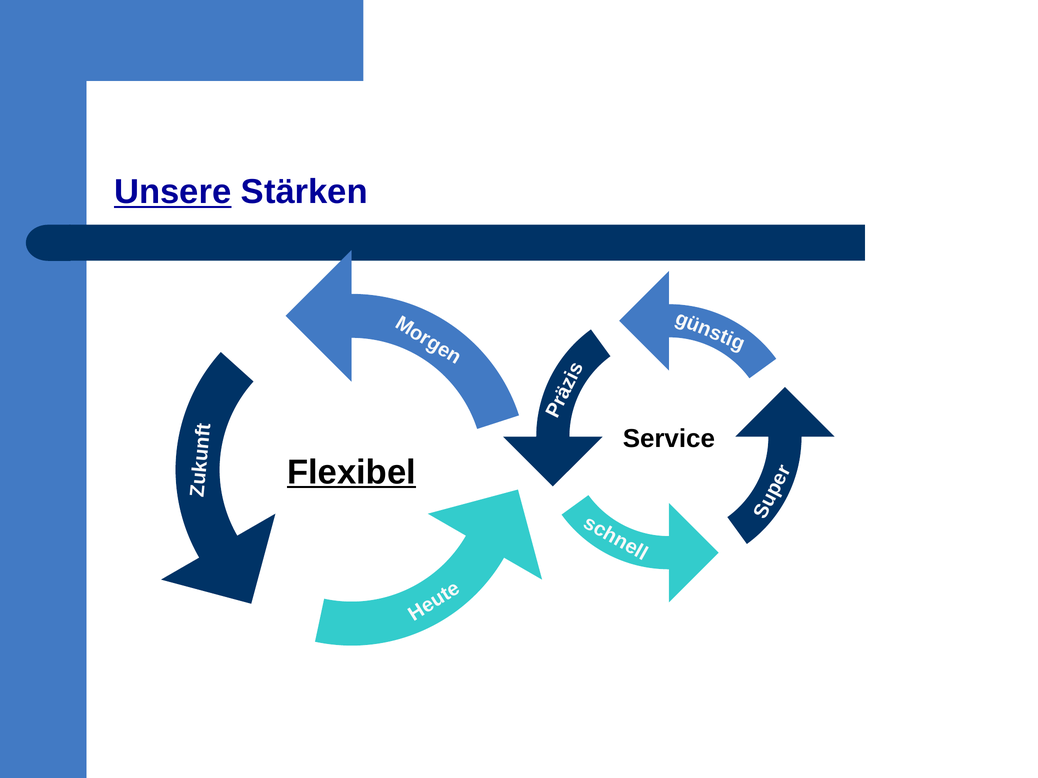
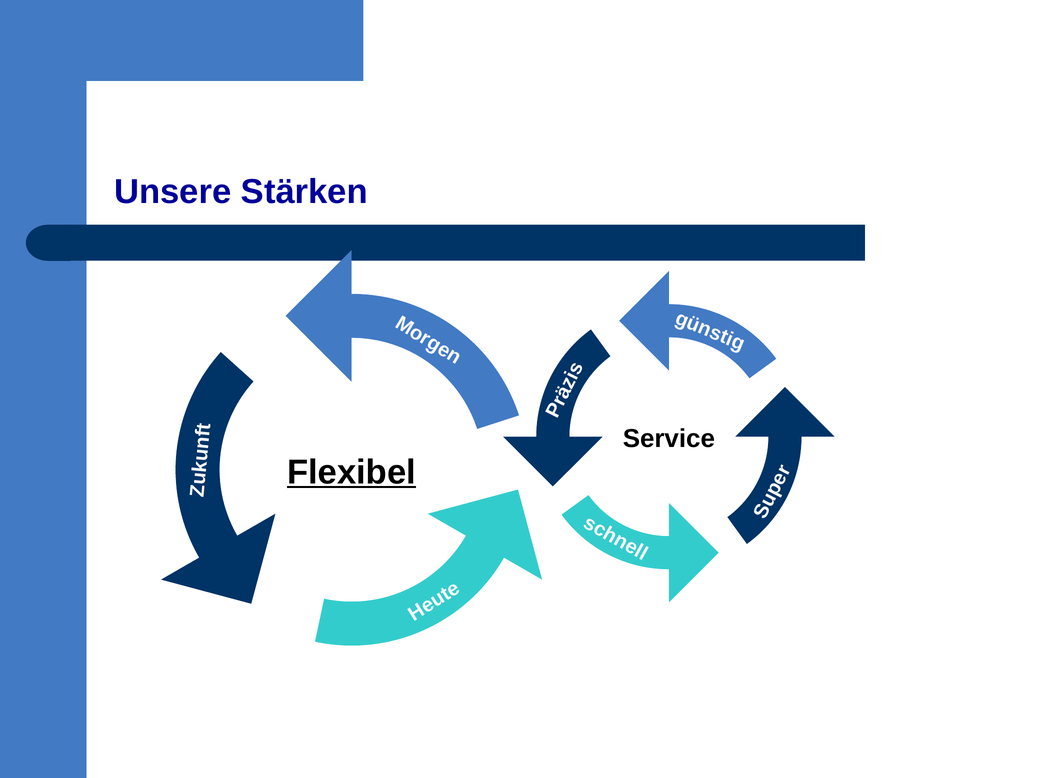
Unsere underline: present -> none (173, 192)
